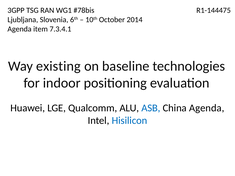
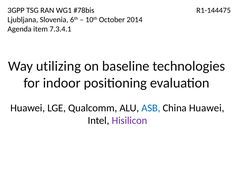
existing: existing -> utilizing (58, 66)
China Agenda: Agenda -> Huawei (207, 108)
Hisilicon colour: blue -> purple (129, 121)
